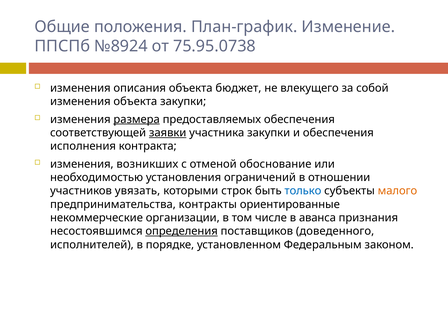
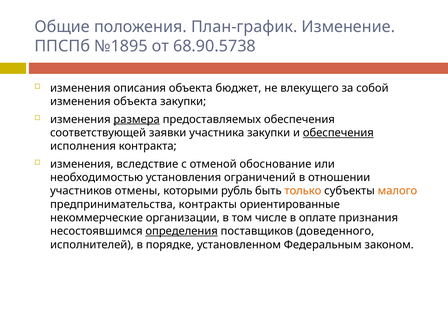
№8924: №8924 -> №1895 (121, 46)
75.95.0738: 75.95.0738 -> 68.90.5738 (215, 46)
заявки underline: present -> none (168, 133)
обеспечения underline: none -> present (338, 133)
возникших: возникших -> вследствие (147, 164)
увязать: увязать -> отмены (138, 191)
строк: строк -> рубль (237, 191)
только colour: blue -> orange (303, 191)
аванса: аванса -> оплате (317, 218)
